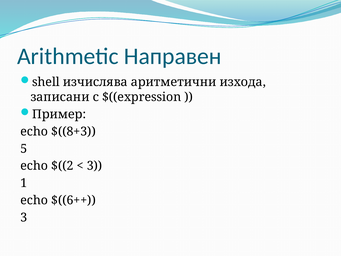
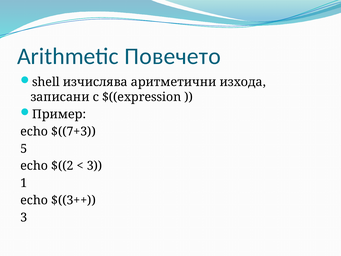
Направен: Направен -> Повечето (173, 56)
$((8+3: $((8+3 -> $((7+3 (73, 131)
$((6++: $((6++ -> $((3++ (73, 200)
